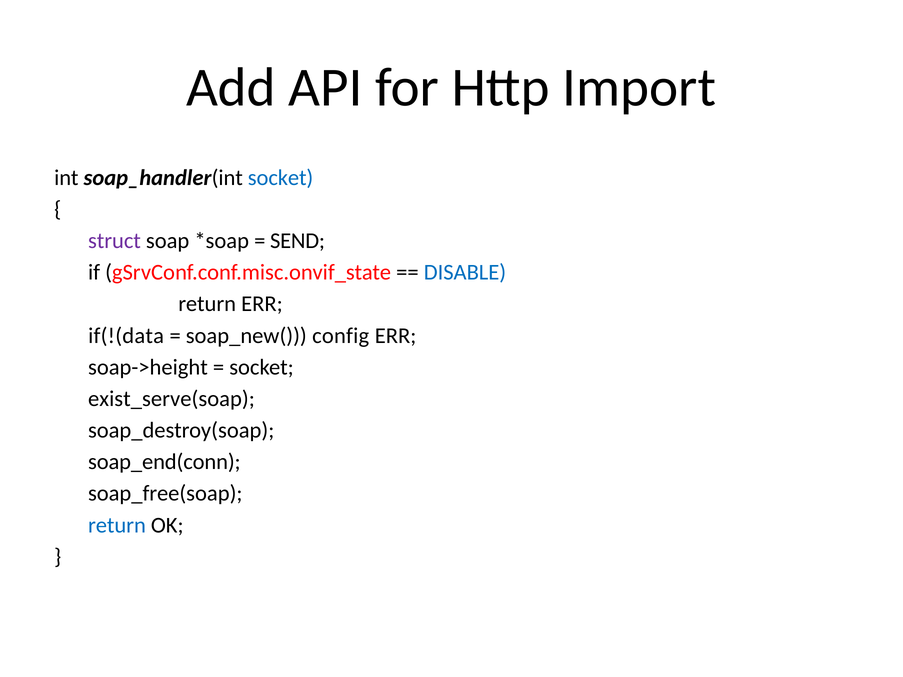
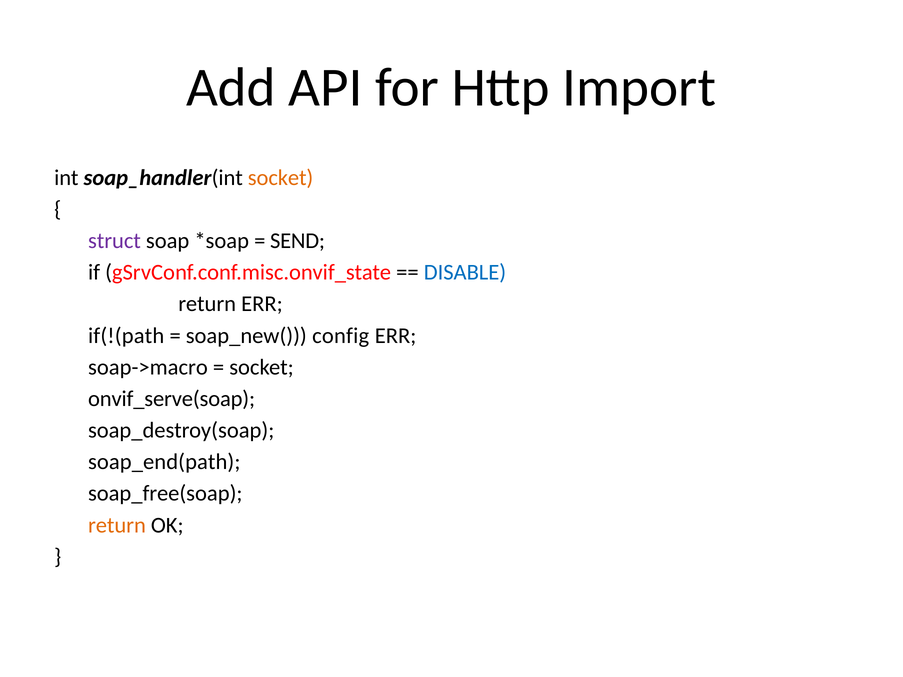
socket colour: blue -> orange (281, 178)
if(!(data: if(!(data -> if(!(path (126, 336)
soap->height: soap->height -> soap->macro (148, 367)
exist_serve(soap: exist_serve(soap -> onvif_serve(soap (172, 399)
soap_end(conn: soap_end(conn -> soap_end(path (164, 462)
return colour: blue -> orange (117, 525)
